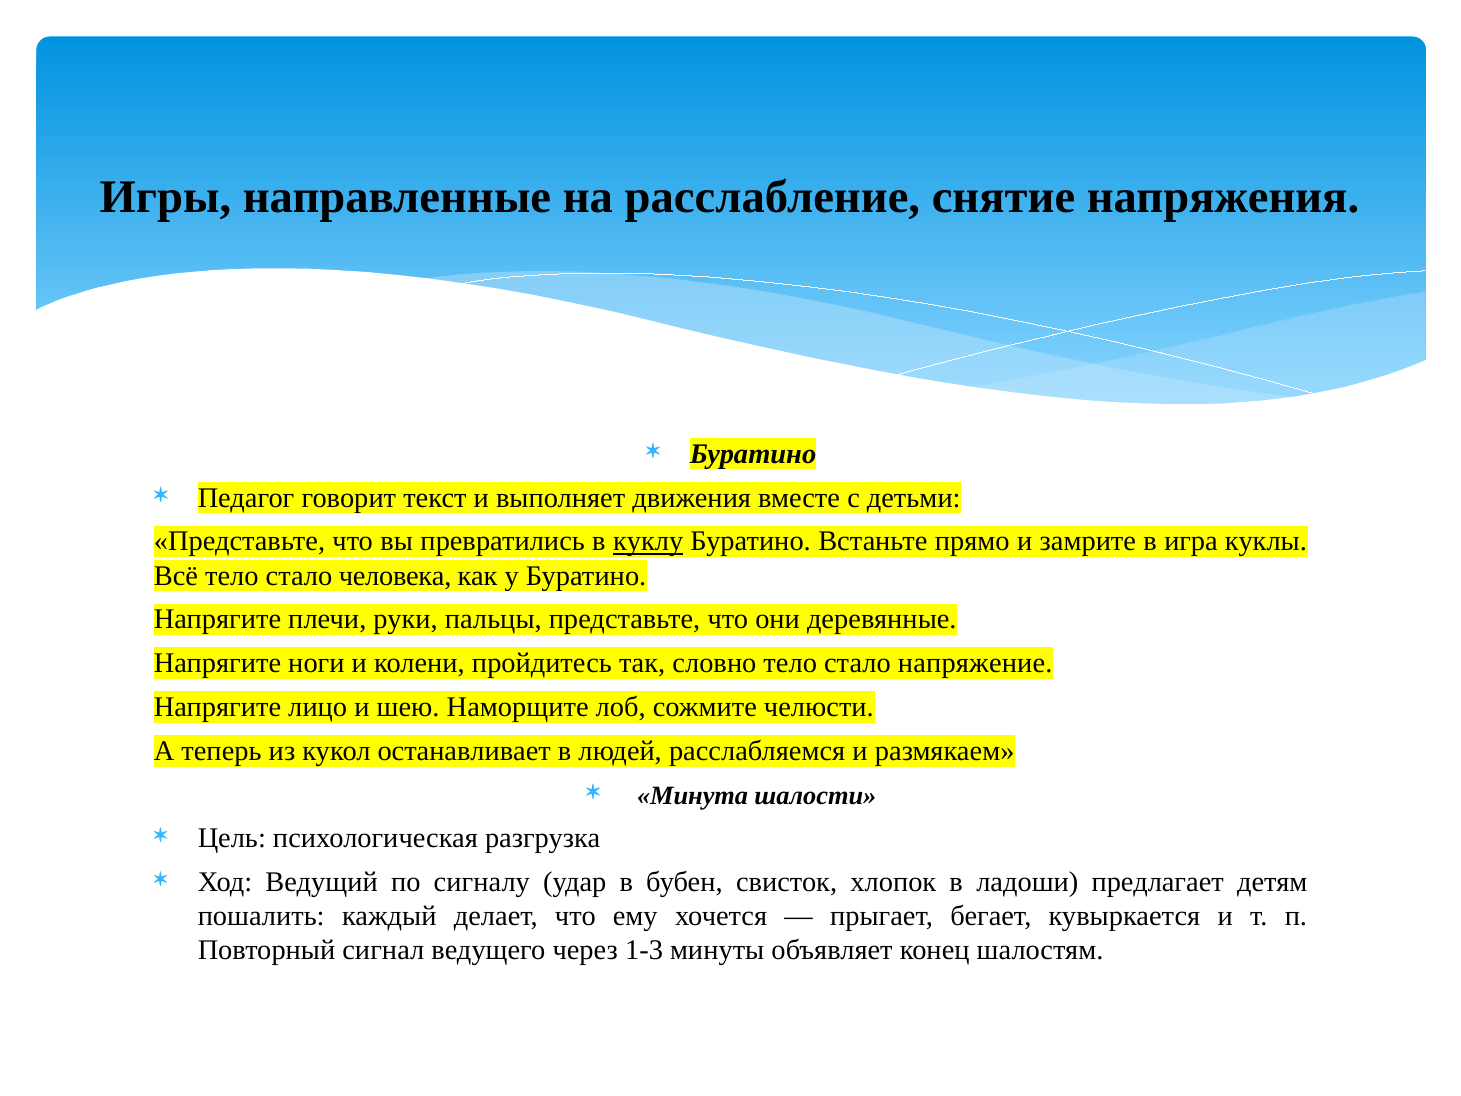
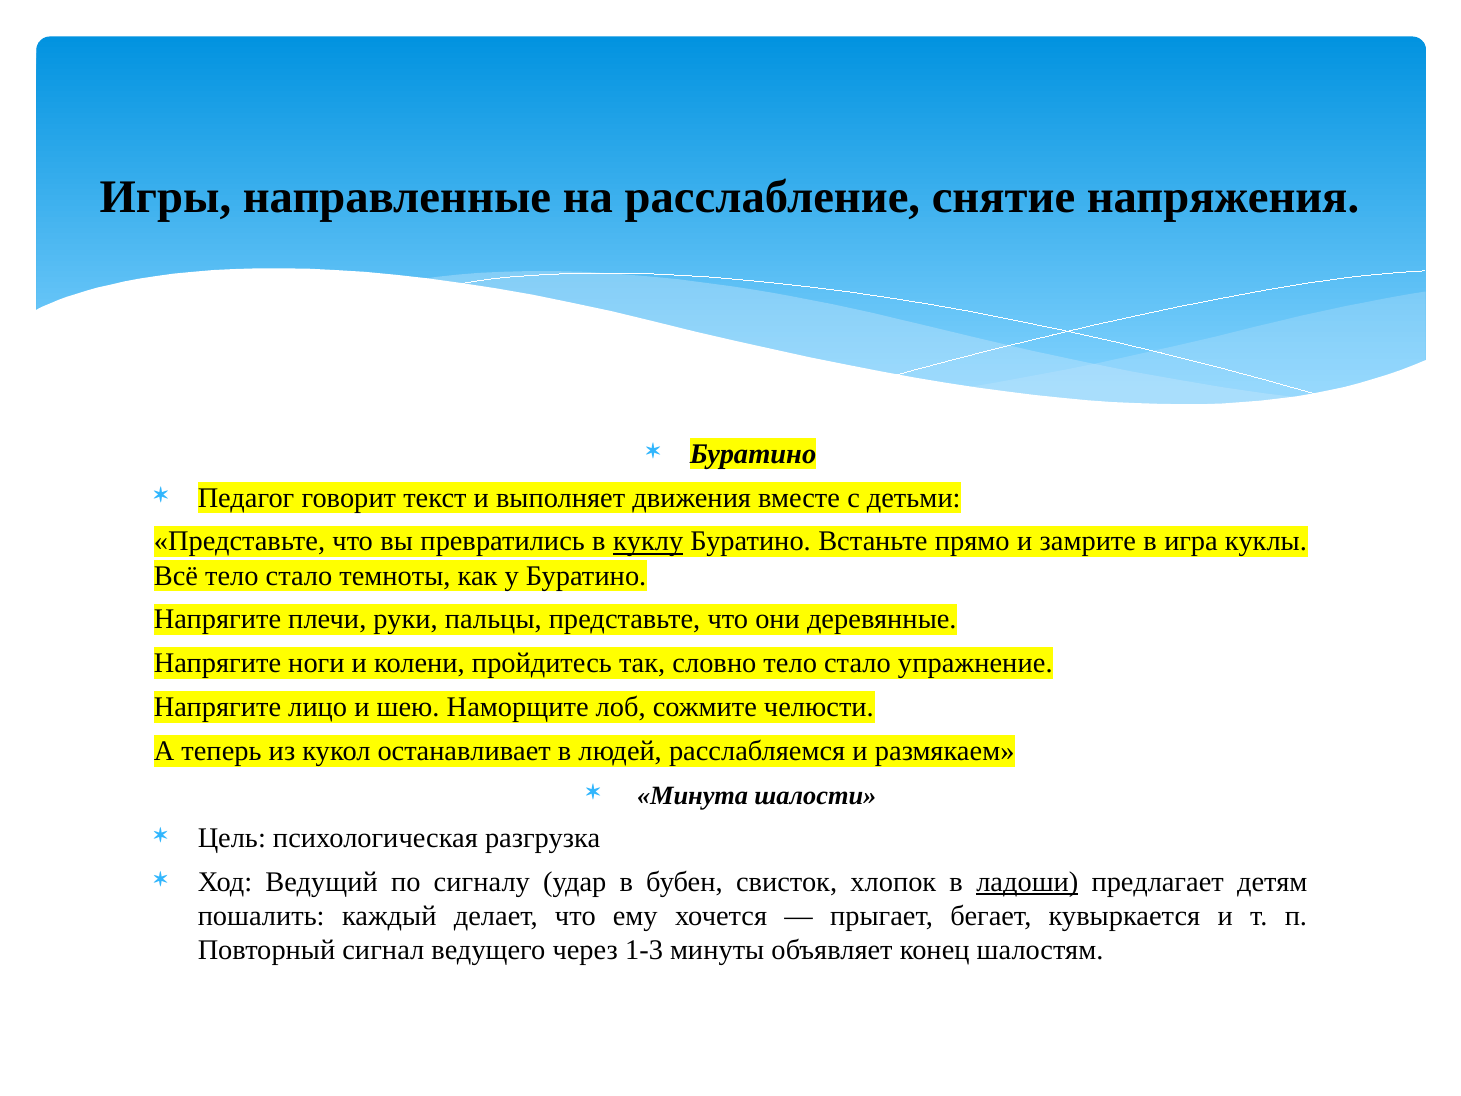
человека: человека -> темноты (395, 576)
напряжение: напряжение -> упражнение (975, 663)
ладоши underline: none -> present (1027, 882)
